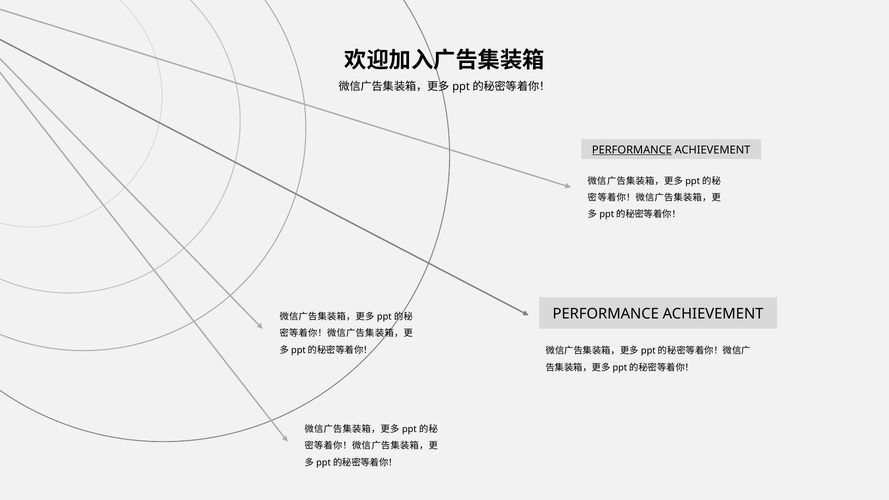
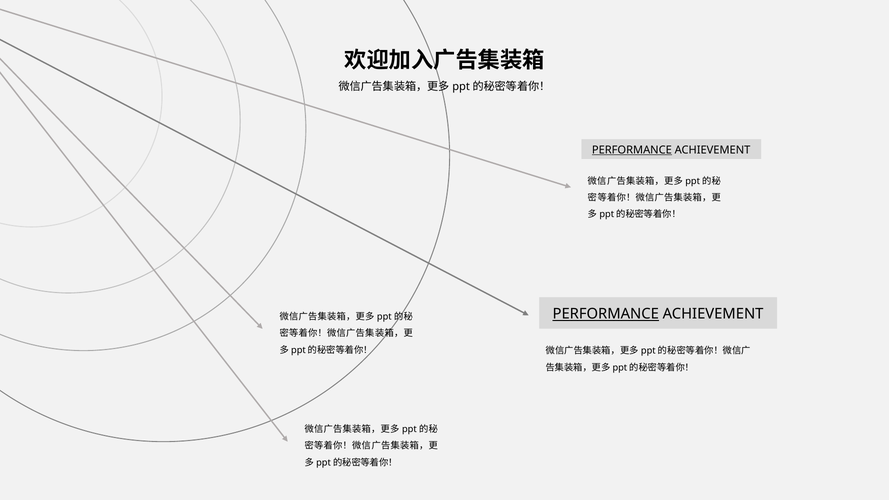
PERFORMANCE underline: none -> present (606, 314)
